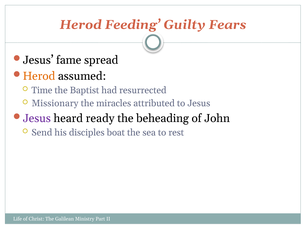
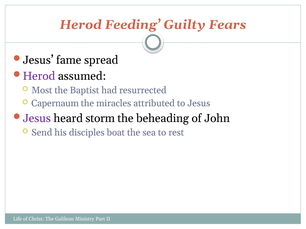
Herod colour: orange -> purple (39, 76)
Time: Time -> Most (42, 90)
Missionary: Missionary -> Capernaum (55, 104)
ready: ready -> storm (100, 119)
